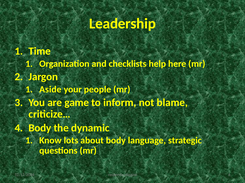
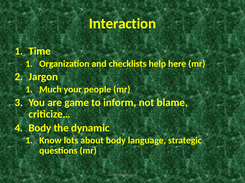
Leadership: Leadership -> Interaction (123, 24)
Aside: Aside -> Much (50, 90)
